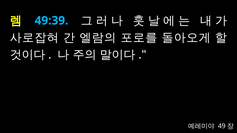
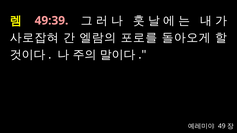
49:39 colour: light blue -> pink (51, 21)
